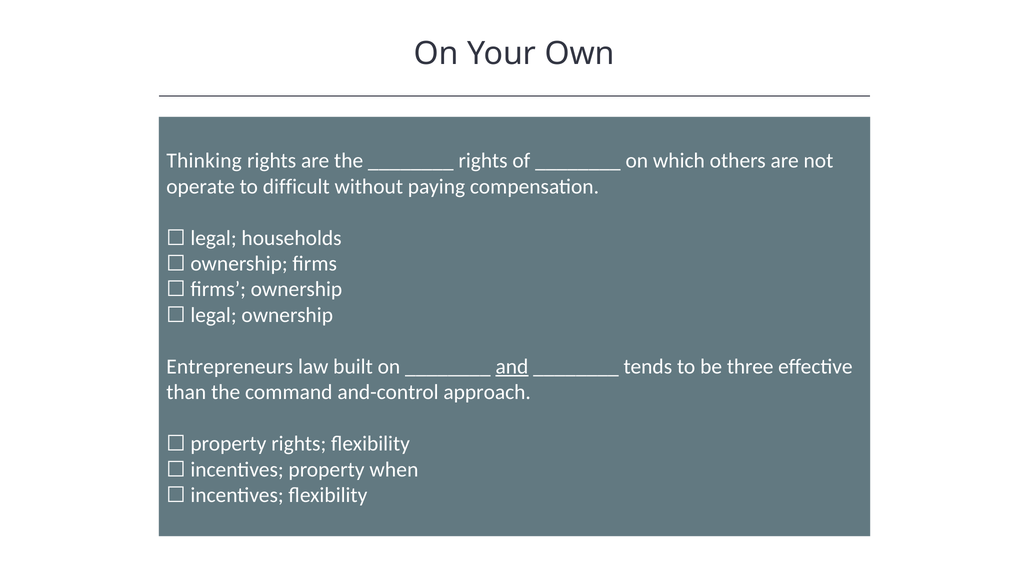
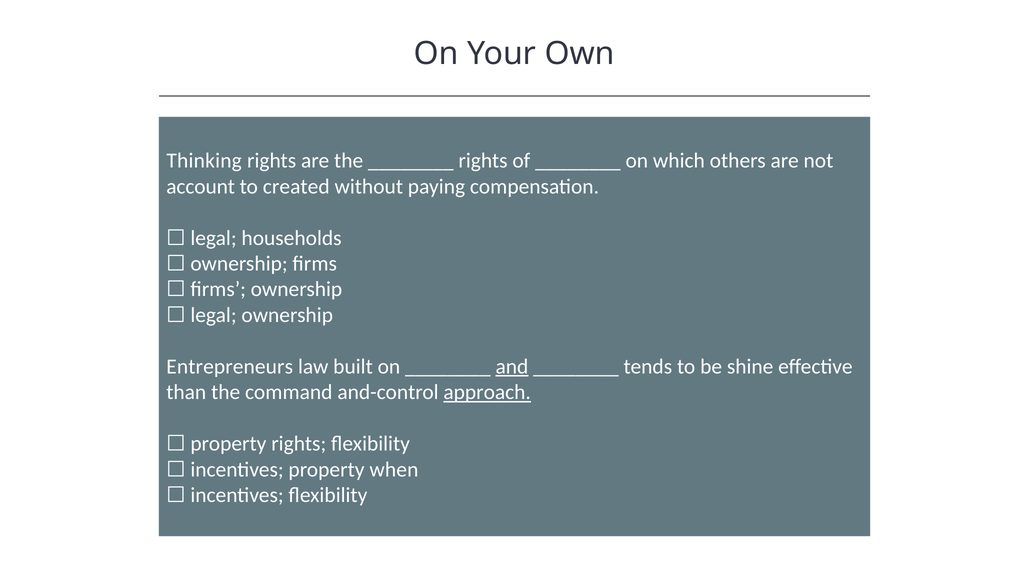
operate: operate -> account (201, 186)
difficult: difficult -> created (296, 186)
three: three -> shine (750, 367)
approach underline: none -> present (487, 392)
